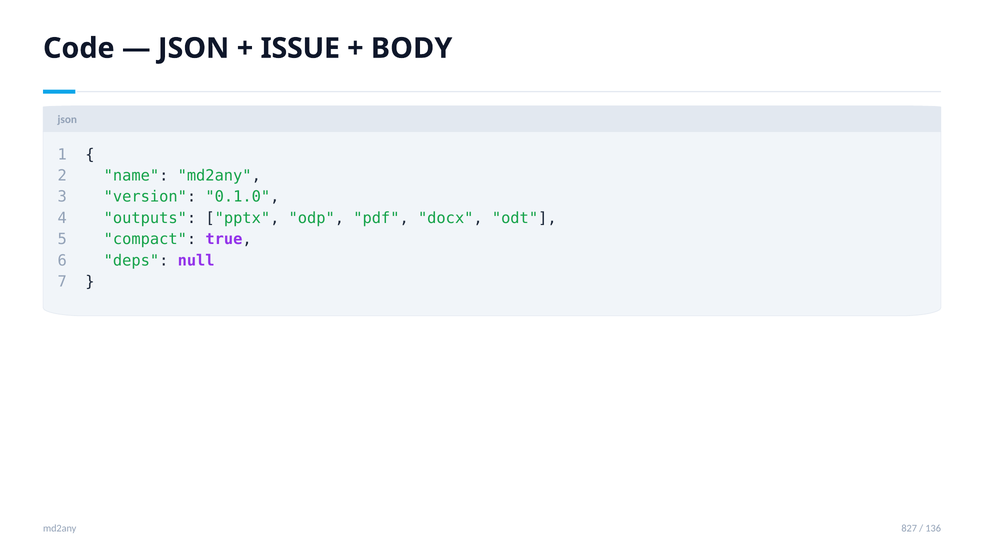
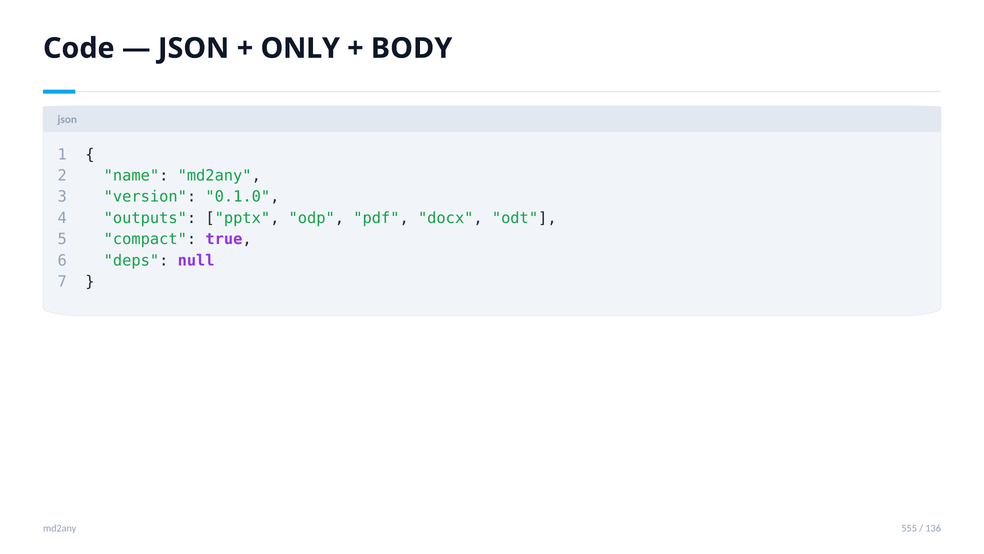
ISSUE: ISSUE -> ONLY (300, 48)
827: 827 -> 555 (909, 528)
